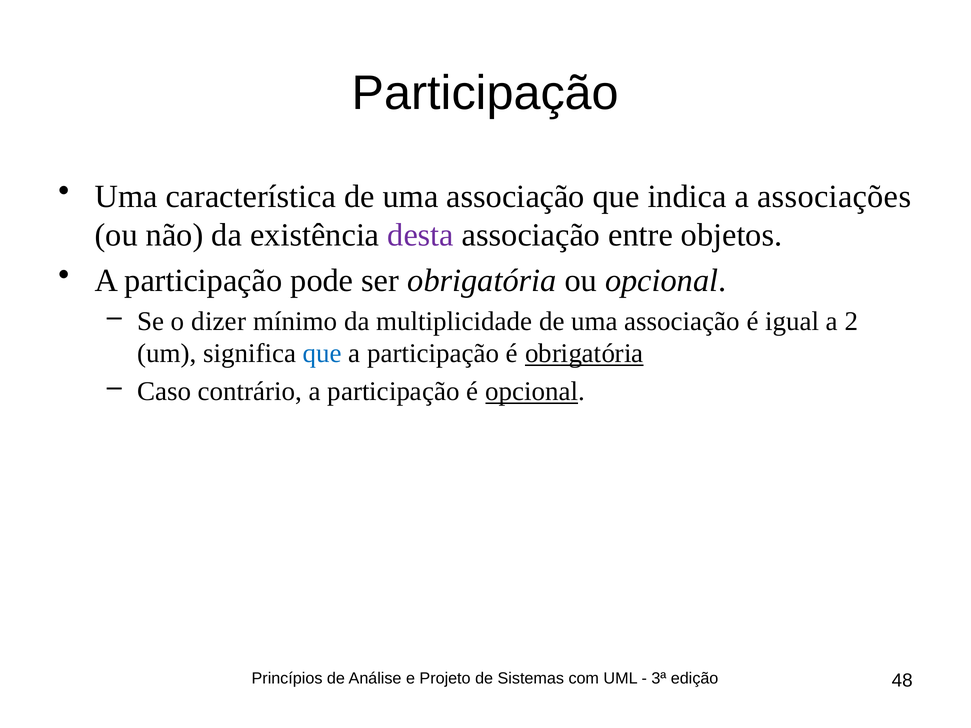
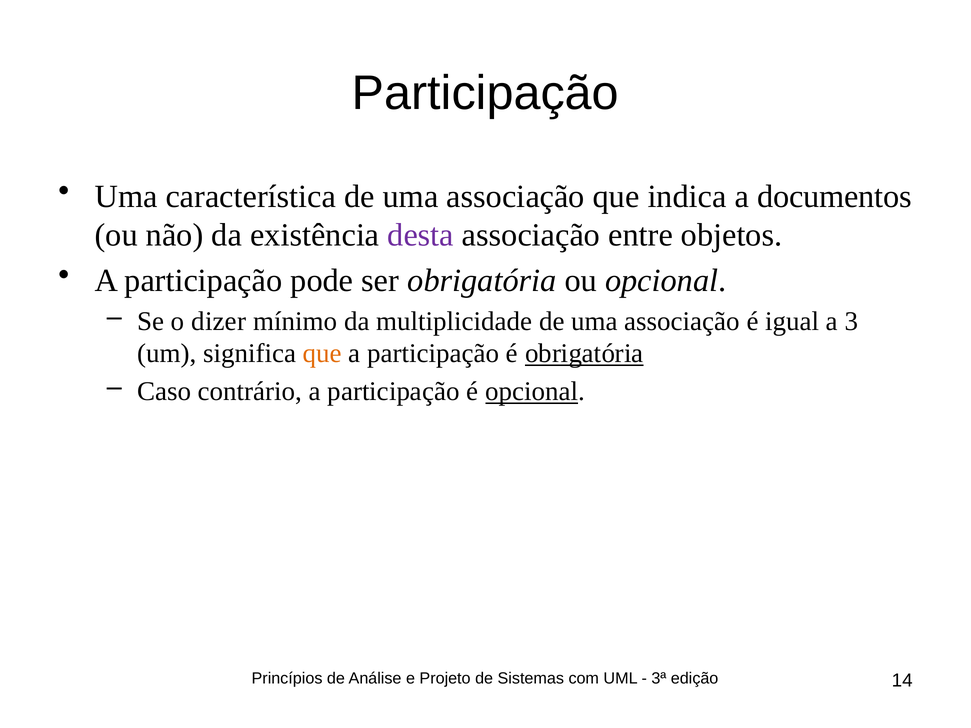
associações: associações -> documentos (834, 196)
2: 2 -> 3 (852, 321)
que colour: blue -> orange (322, 354)
48: 48 -> 14 (902, 681)
